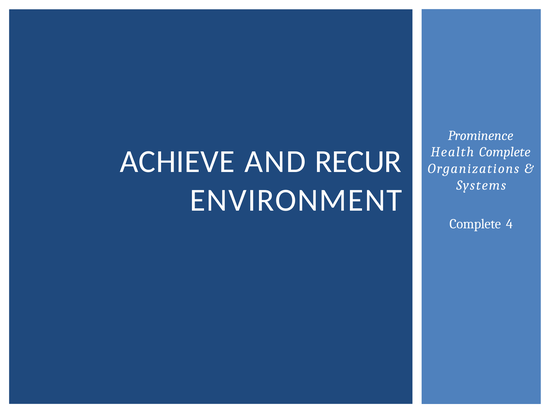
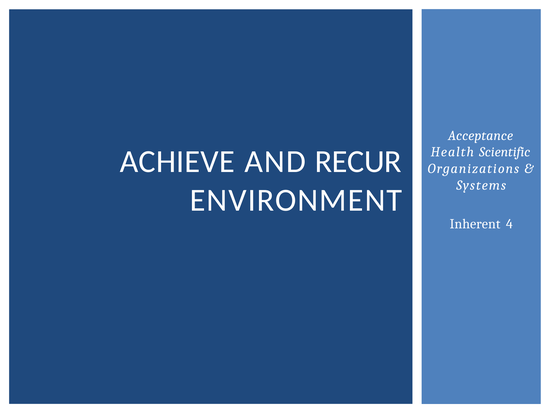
Prominence: Prominence -> Acceptance (481, 135)
Health Complete: Complete -> Scientific (505, 152)
Complete: Complete -> Inherent (475, 224)
